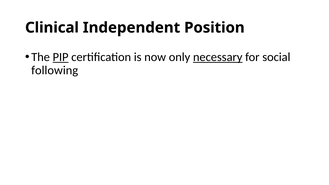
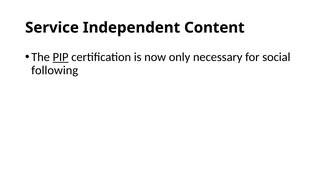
Clinical: Clinical -> Service (52, 28)
Position: Position -> Content (214, 28)
necessary underline: present -> none (218, 57)
